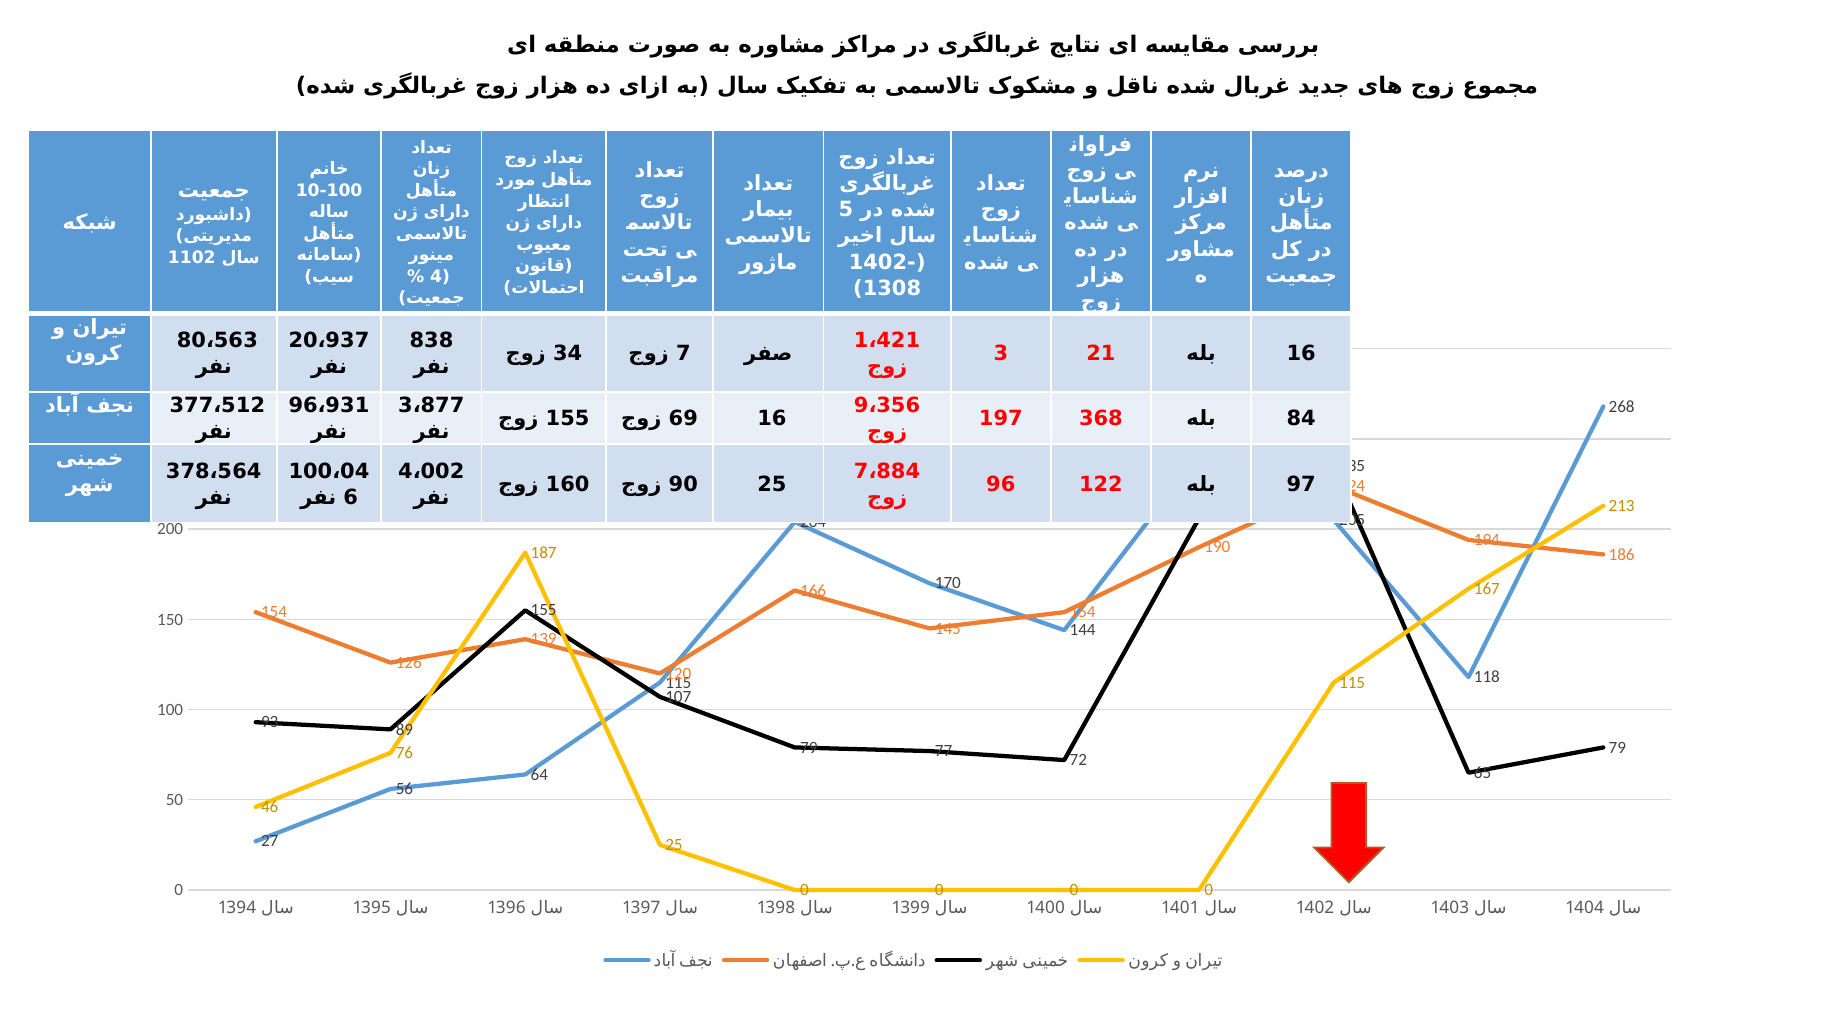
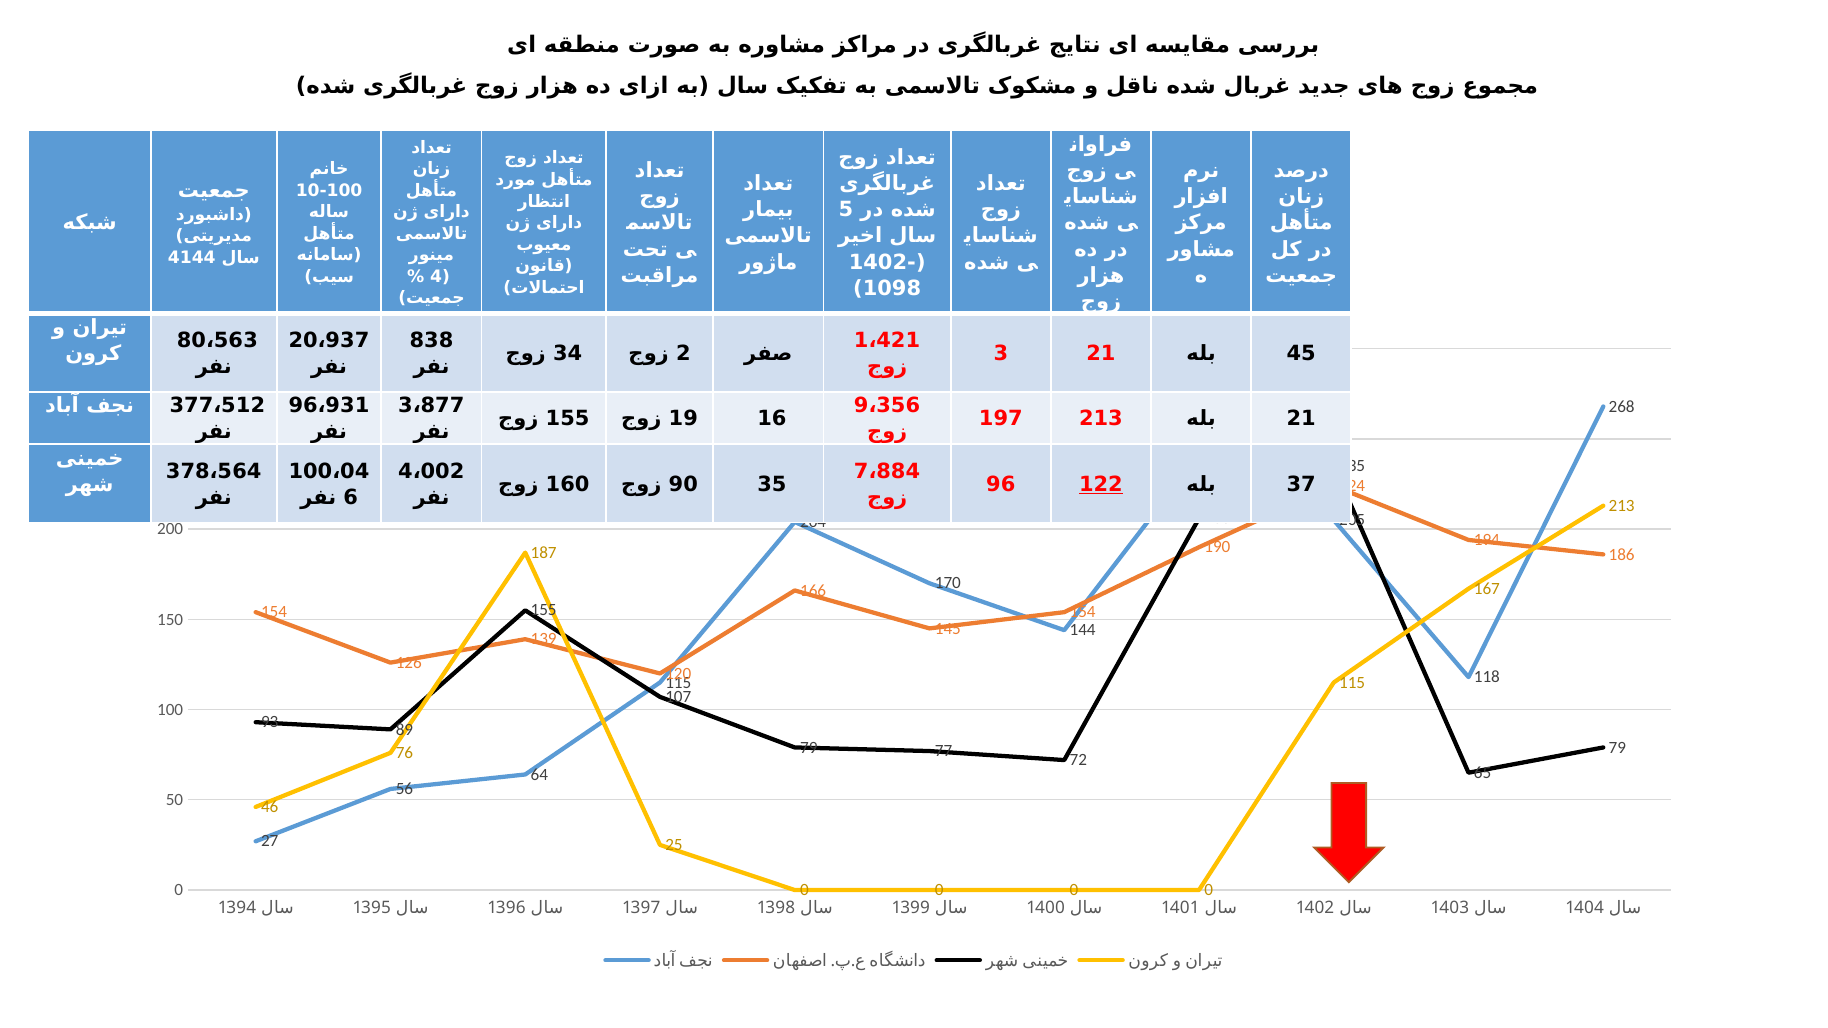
1102: 1102 -> 4144 (192, 258)
1308: 1308 -> 1098 (892, 288)
7: 7 -> 2 (683, 354)
16: 16 -> 45 (1301, 354)
69: 69 -> 19 (683, 419)
197 368: 368 -> 213 (1101, 419)
84: 84 -> 21 (1301, 419)
25: 25 -> 35 (772, 484)
122 underline: none -> present (1101, 484)
97: 97 -> 37 (1301, 484)
